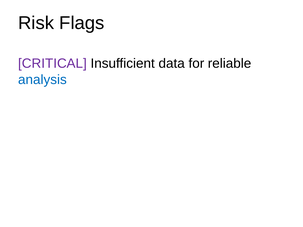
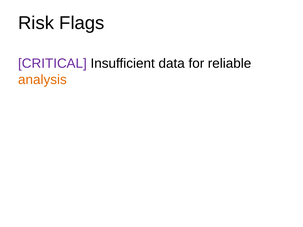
analysis colour: blue -> orange (42, 80)
